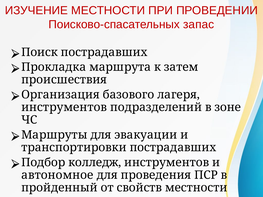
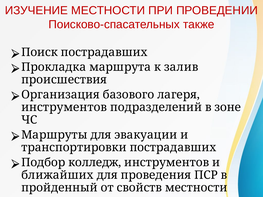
запас: запас -> также (199, 24)
затем: затем -> залив (181, 67)
автономное: автономное -> ближайших (57, 175)
